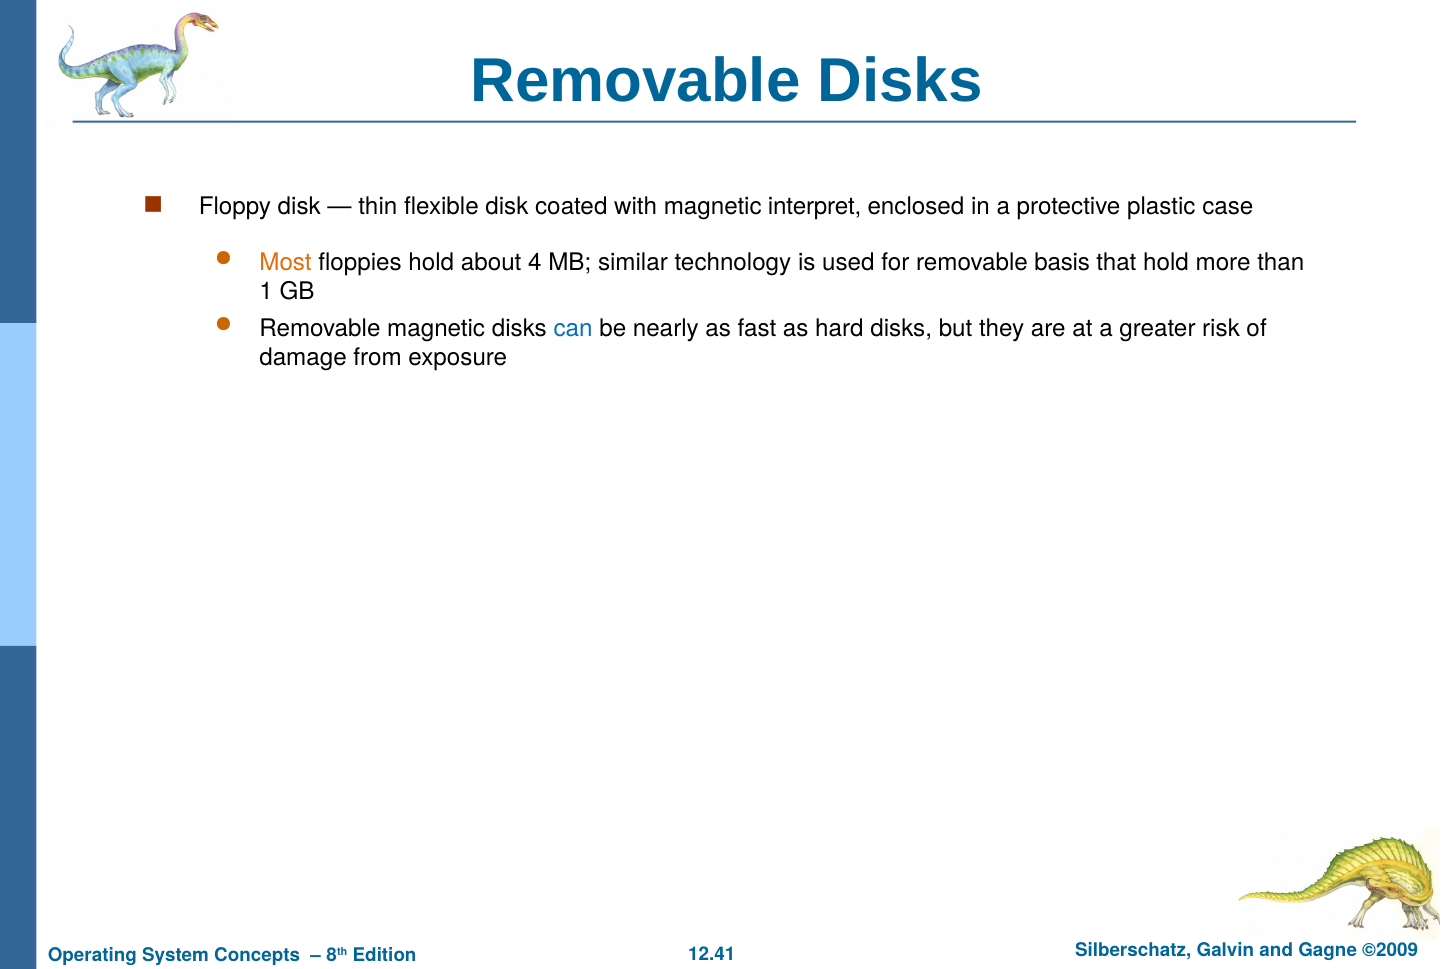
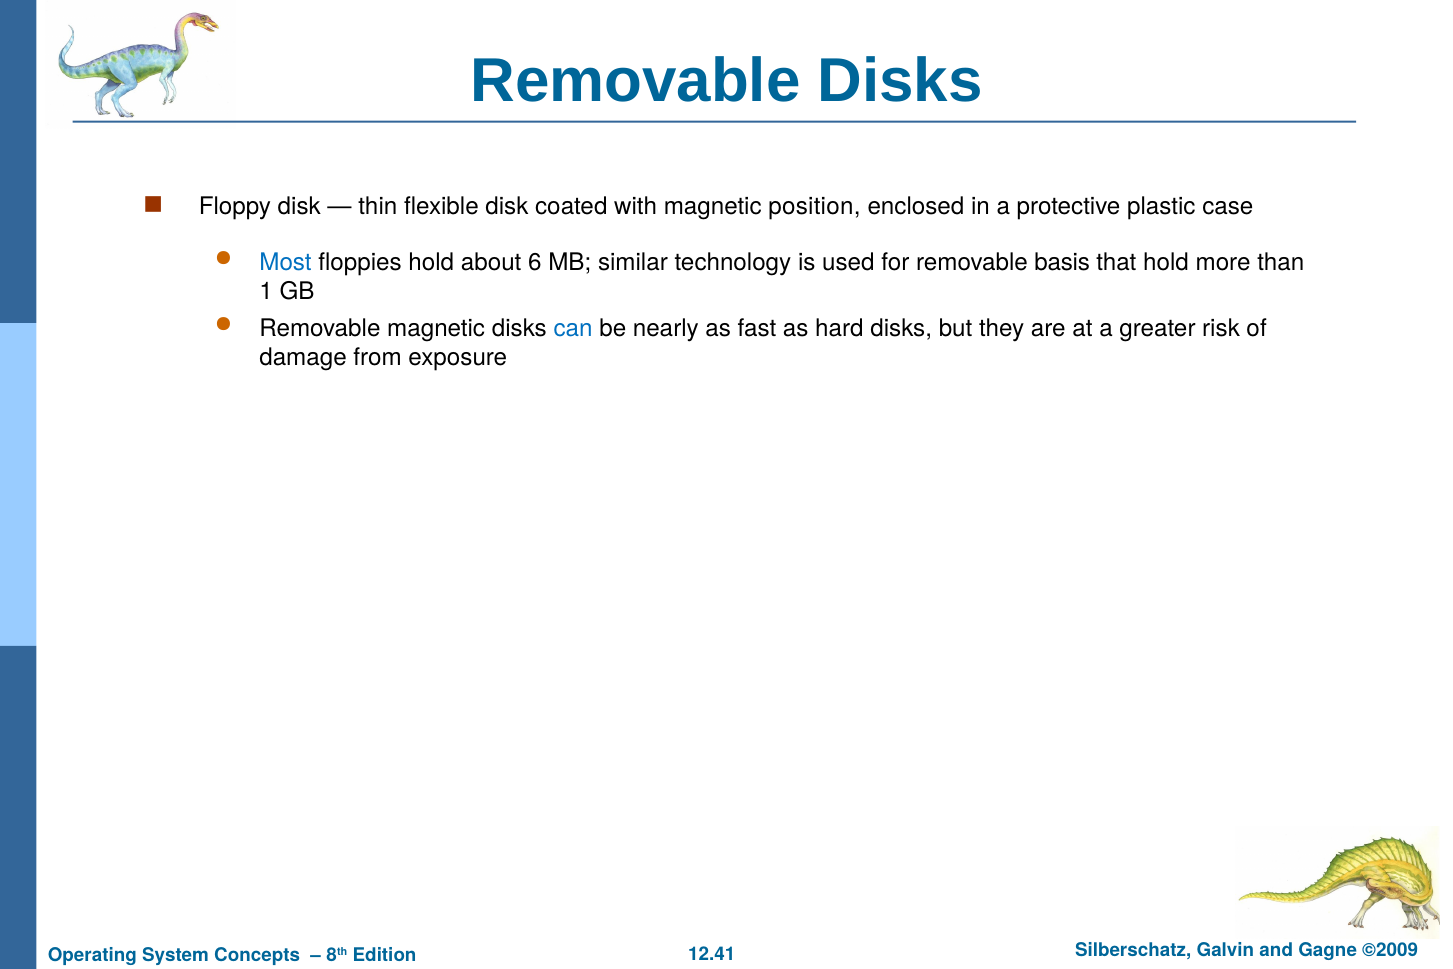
interpret: interpret -> position (814, 207)
Most colour: orange -> blue (286, 262)
4: 4 -> 6 (535, 262)
